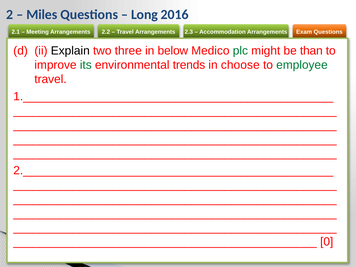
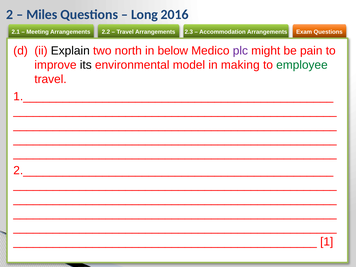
three: three -> north (128, 51)
plc colour: green -> purple (240, 51)
than: than -> pain (311, 51)
its colour: green -> black (86, 65)
trends: trends -> model (189, 65)
choose: choose -> making (240, 65)
0: 0 -> 1 (327, 242)
